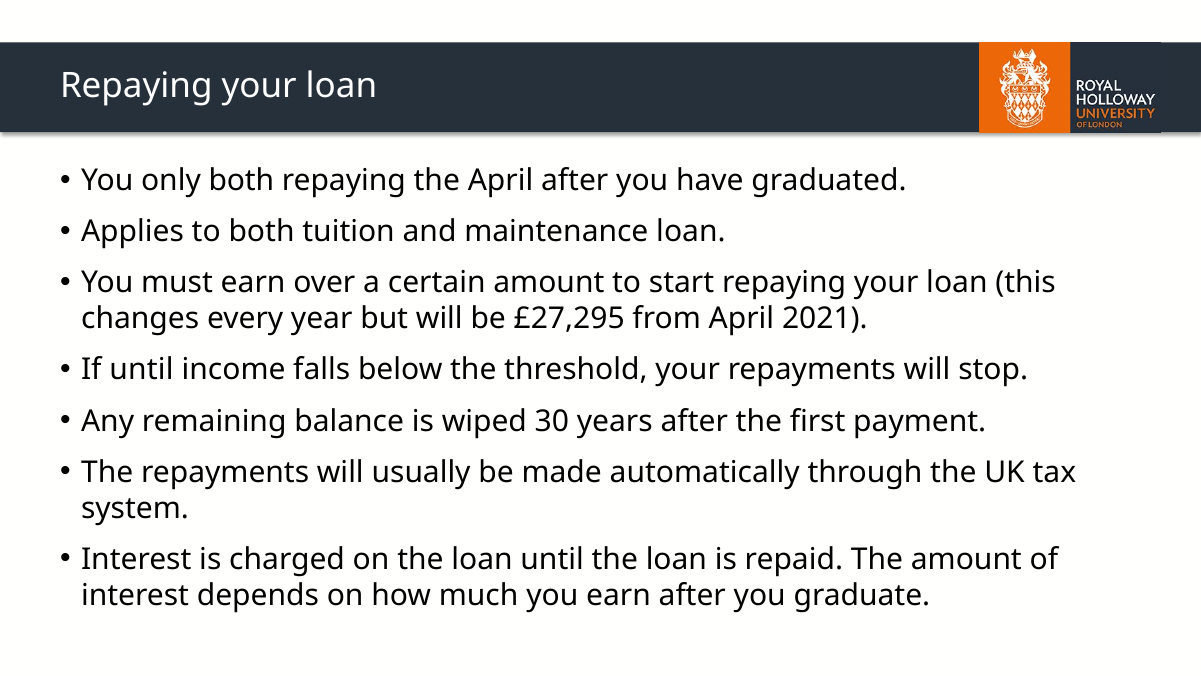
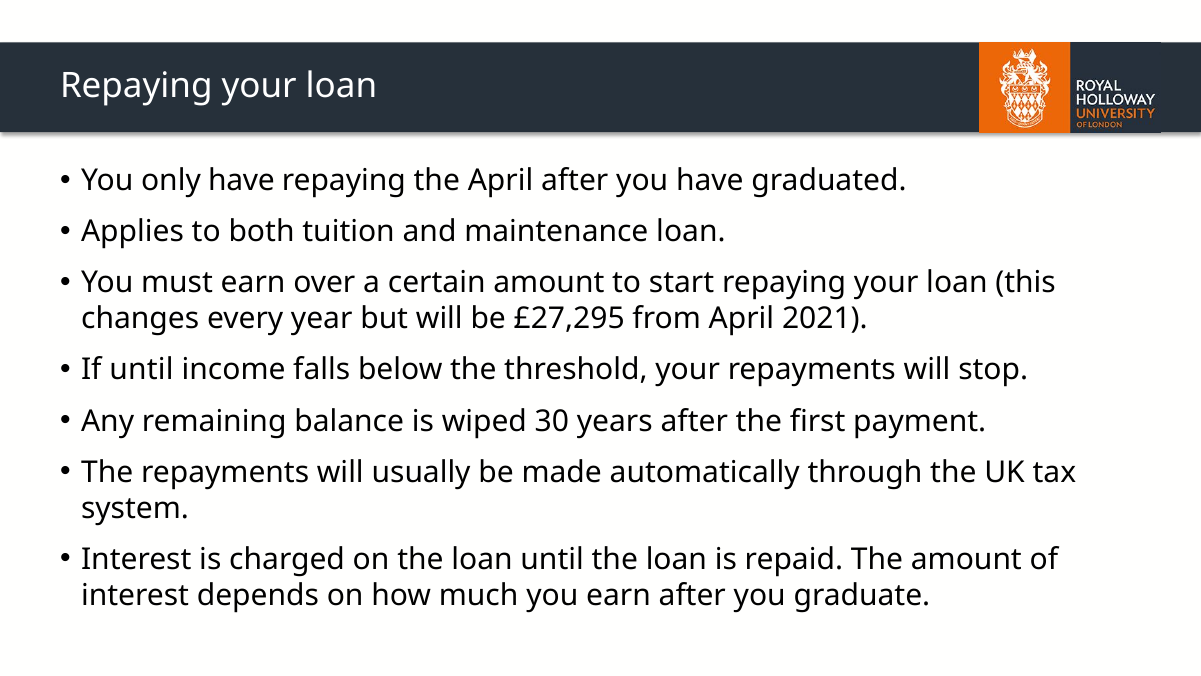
only both: both -> have (241, 181)
